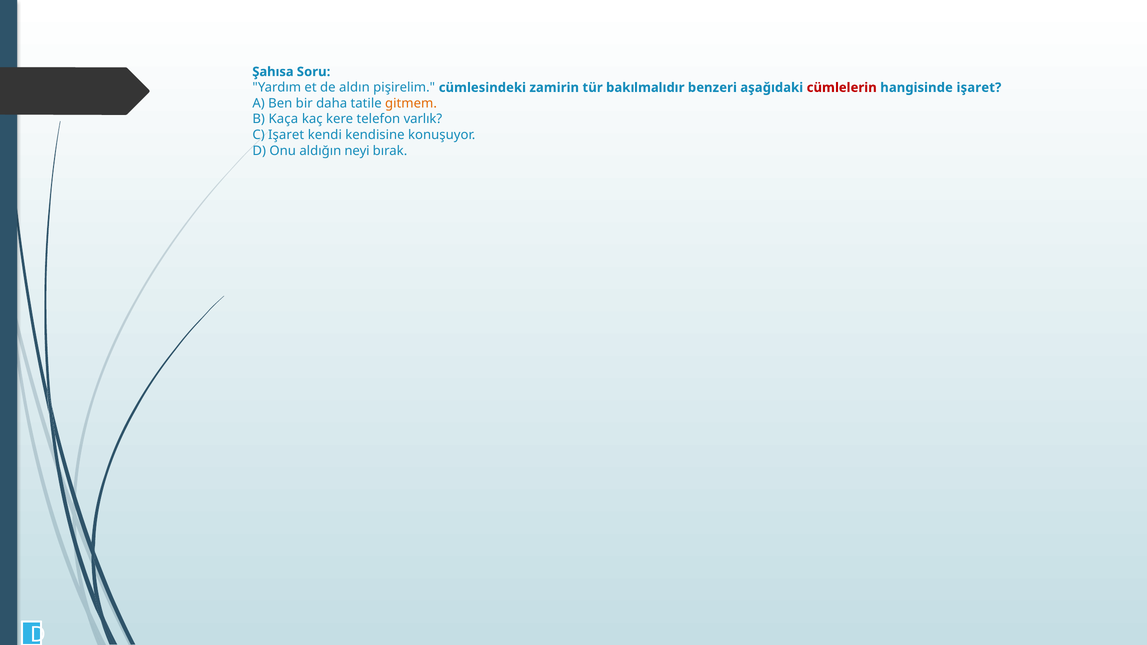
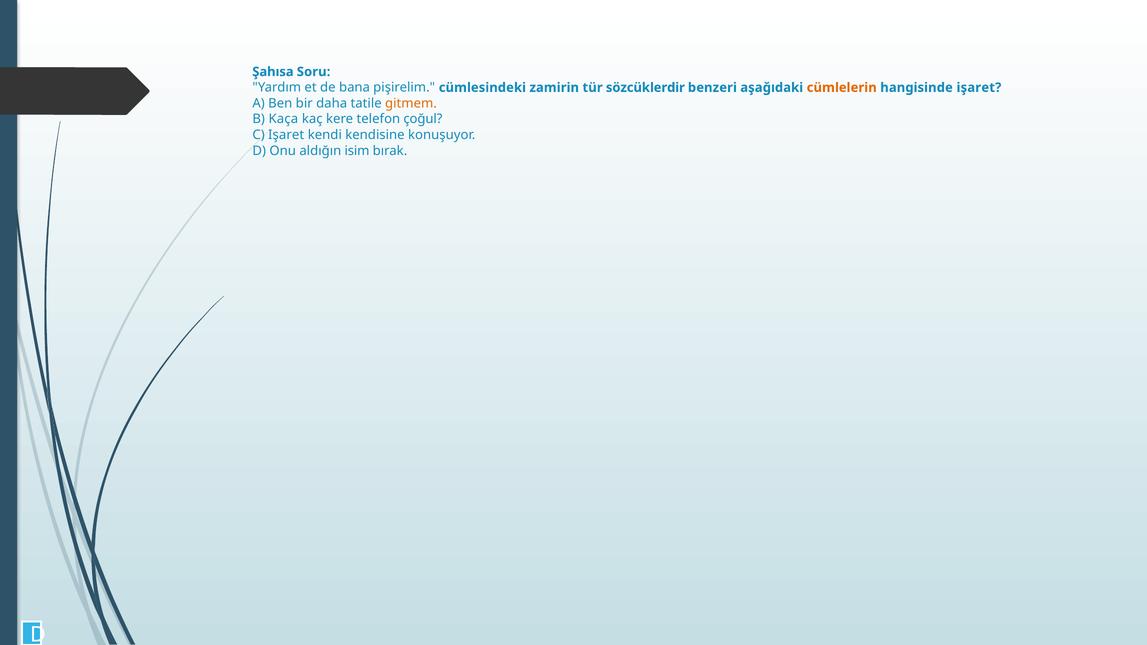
aldın: aldın -> bana (355, 88)
bakılmalıdır: bakılmalıdır -> sözcüklerdir (645, 88)
cümlelerin colour: red -> orange (842, 88)
varlık: varlık -> çoğul (423, 119)
neyi: neyi -> isim (357, 151)
